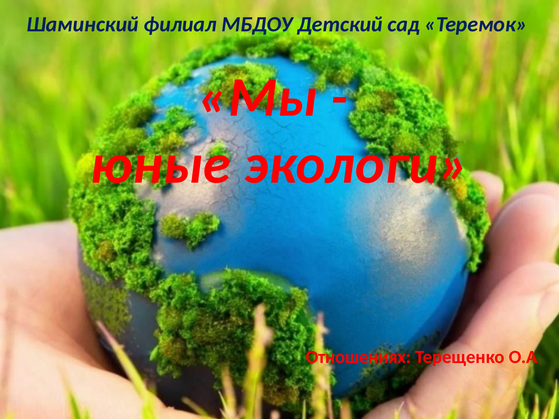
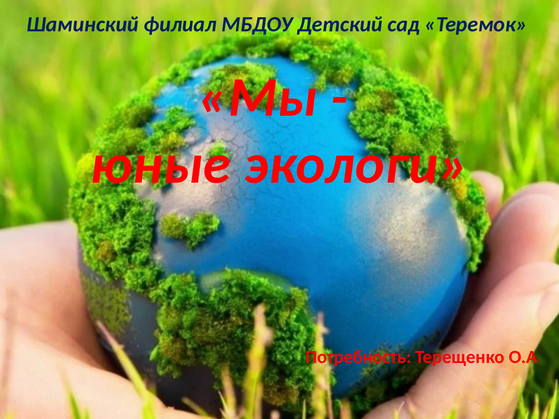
Отношениях: Отношениях -> Потребность (358, 357)
